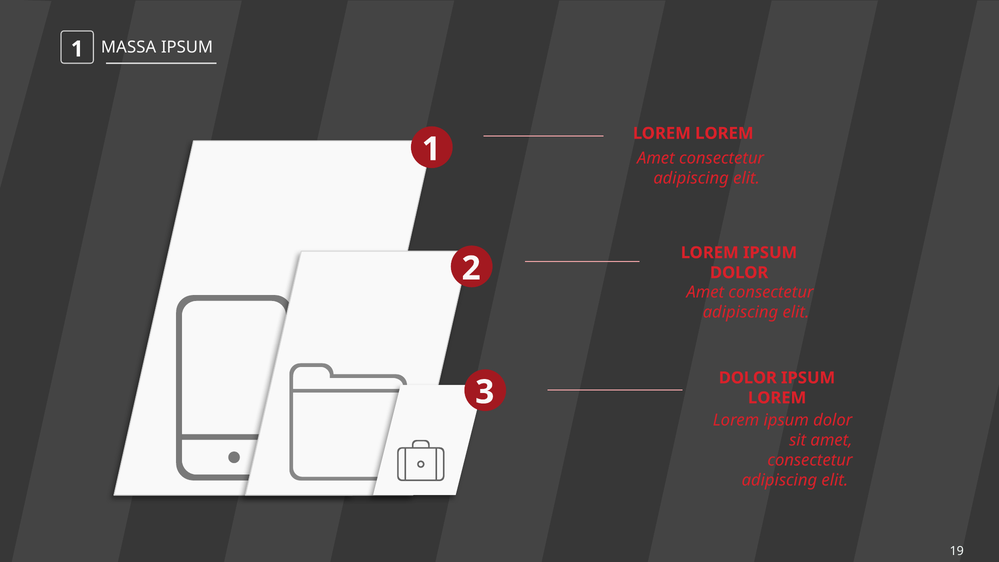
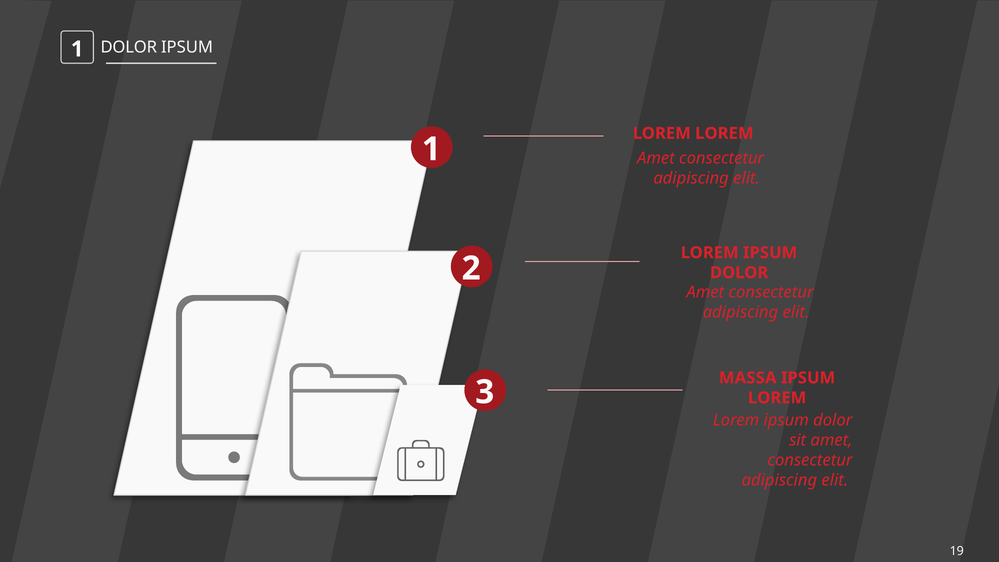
1 MASSA: MASSA -> DOLOR (129, 47)
DOLOR: DOLOR -> MASSA (748, 378)
